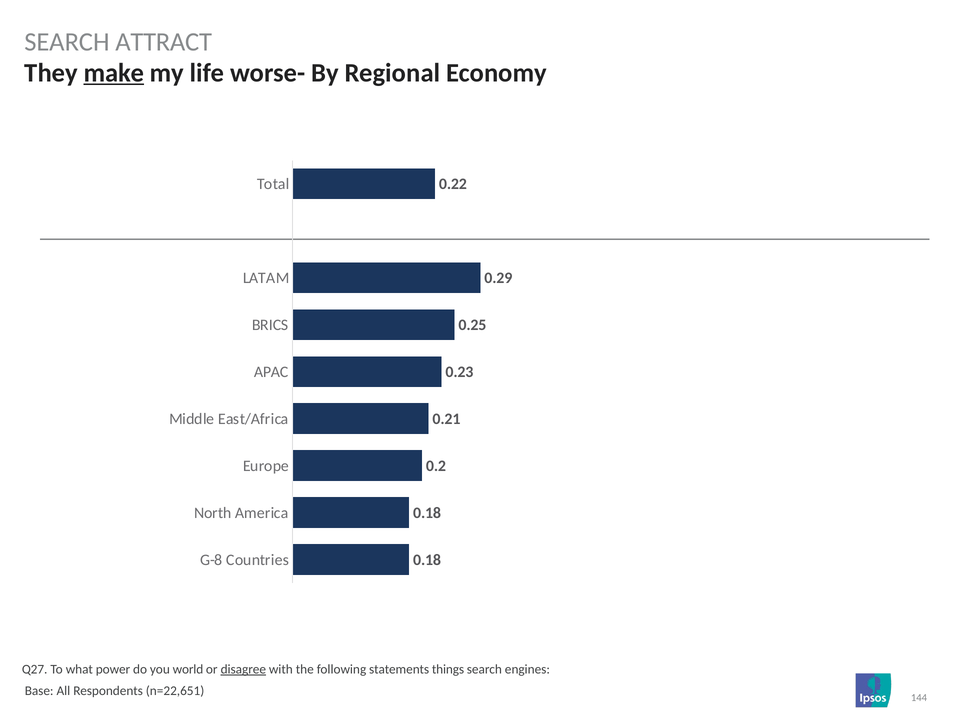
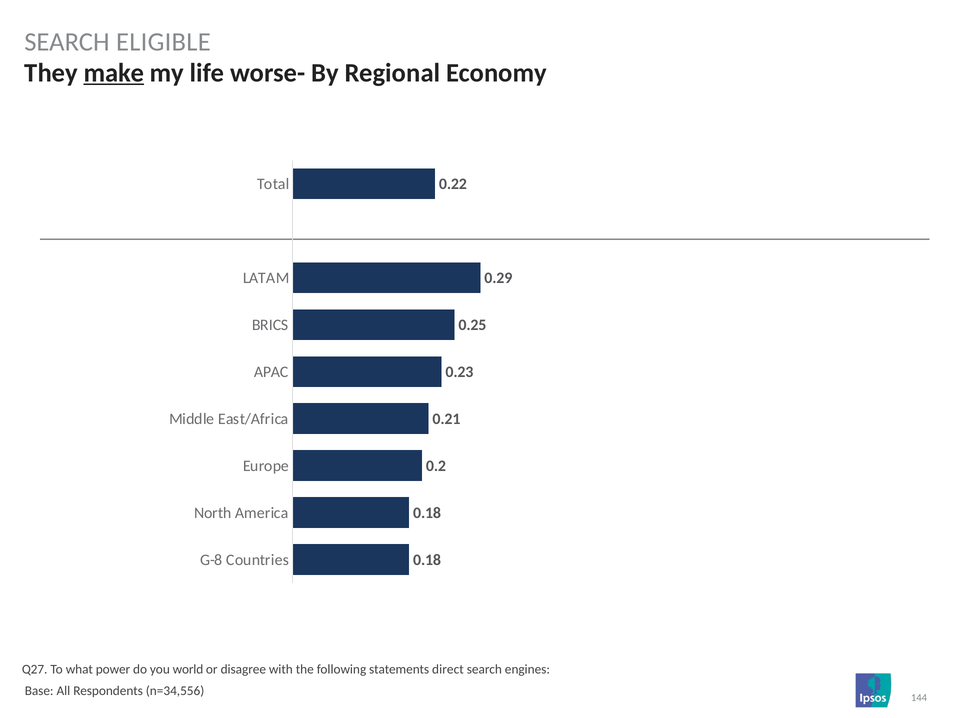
ATTRACT: ATTRACT -> ELIGIBLE (163, 42)
disagree underline: present -> none (243, 669)
things: things -> direct (448, 669)
n=22,651: n=22,651 -> n=34,556 (175, 691)
